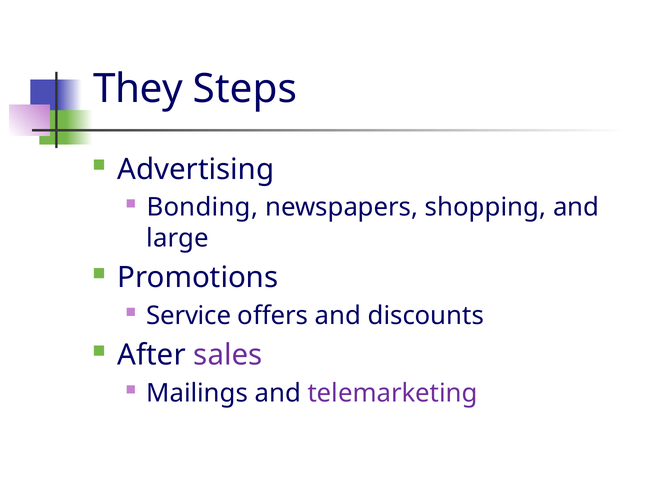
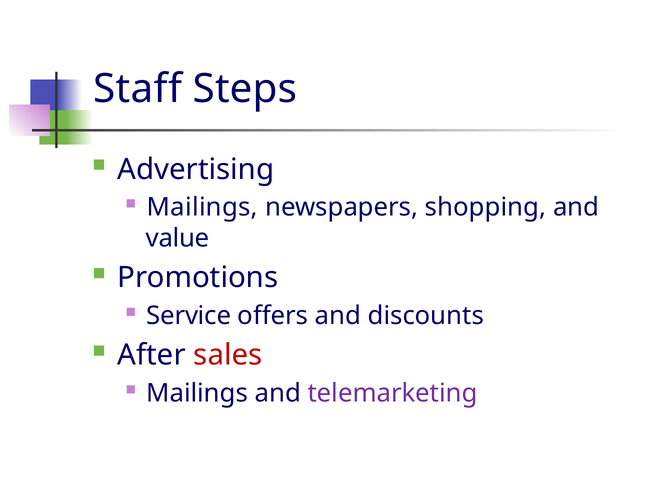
They: They -> Staff (138, 89)
Bonding: Bonding -> Mailings (202, 207)
large: large -> value (178, 238)
sales colour: purple -> red (228, 355)
